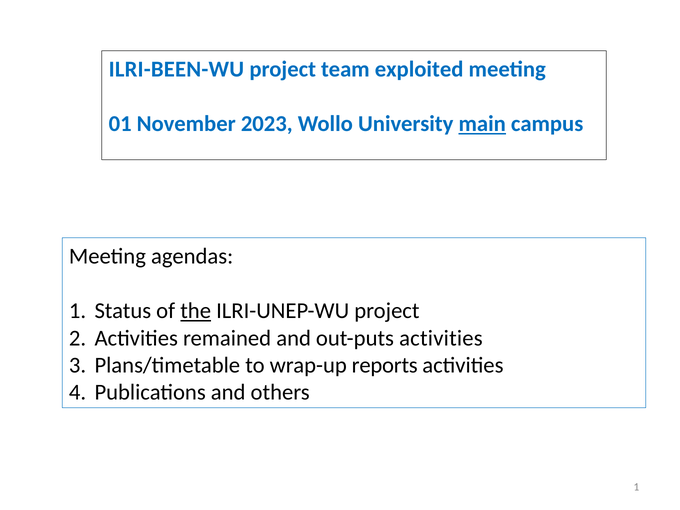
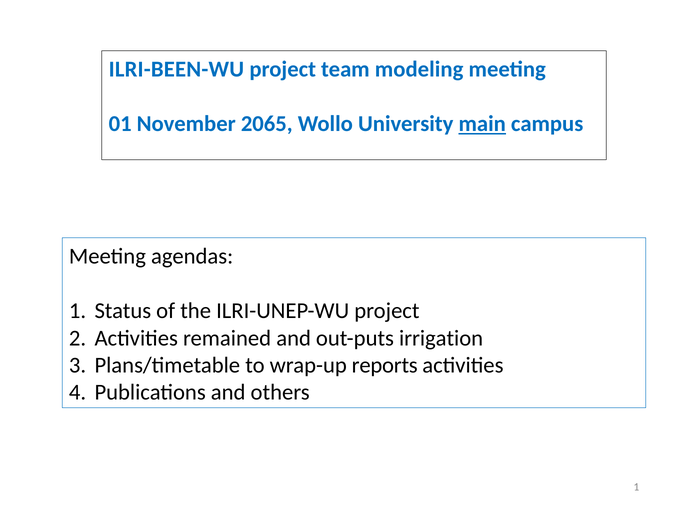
exploited: exploited -> modeling (419, 70)
2023: 2023 -> 2065 (267, 124)
the underline: present -> none (196, 311)
out-puts activities: activities -> irrigation (441, 338)
